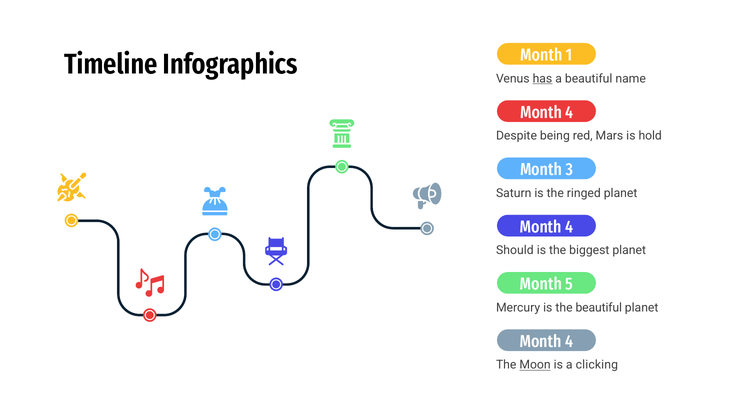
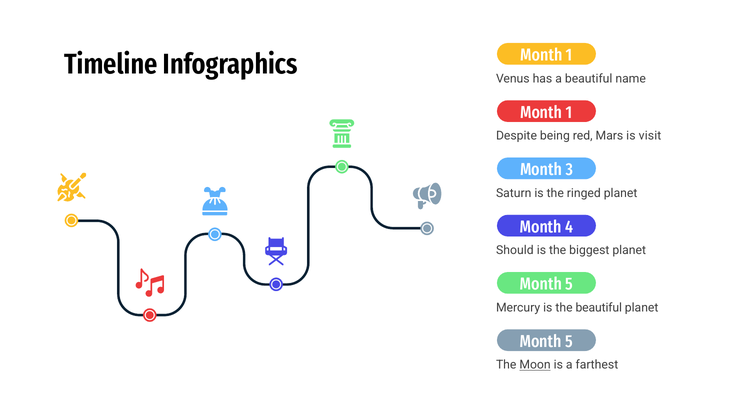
has underline: present -> none (542, 79)
4: 4 -> 1 (569, 112)
hold: hold -> visit (650, 136)
4: 4 -> 5 (569, 341)
clicking: clicking -> farthest (597, 365)
